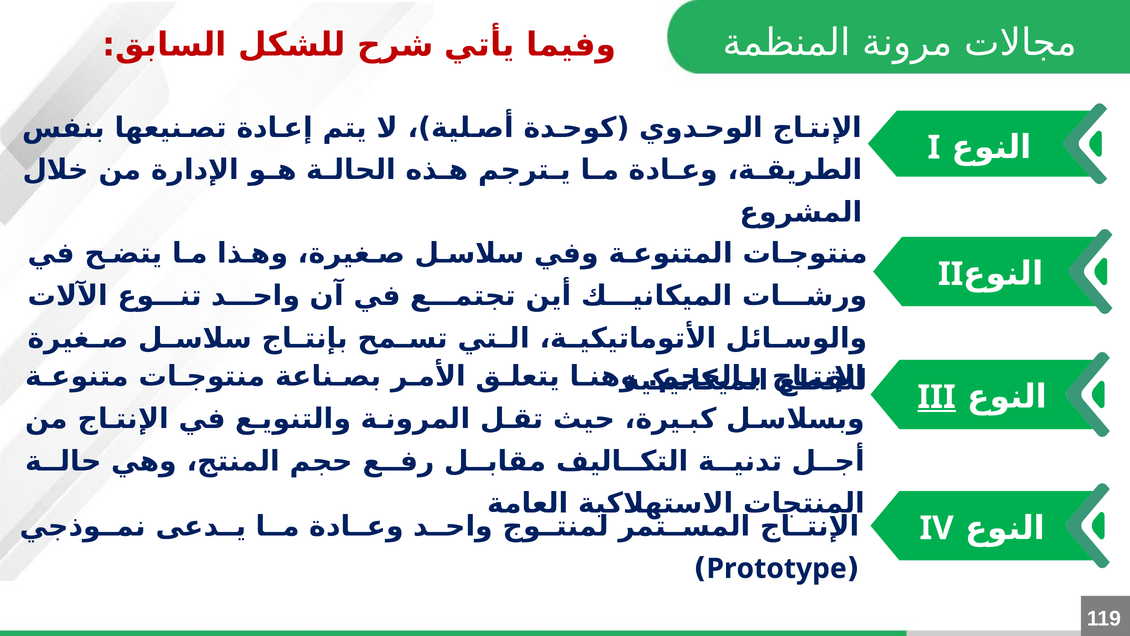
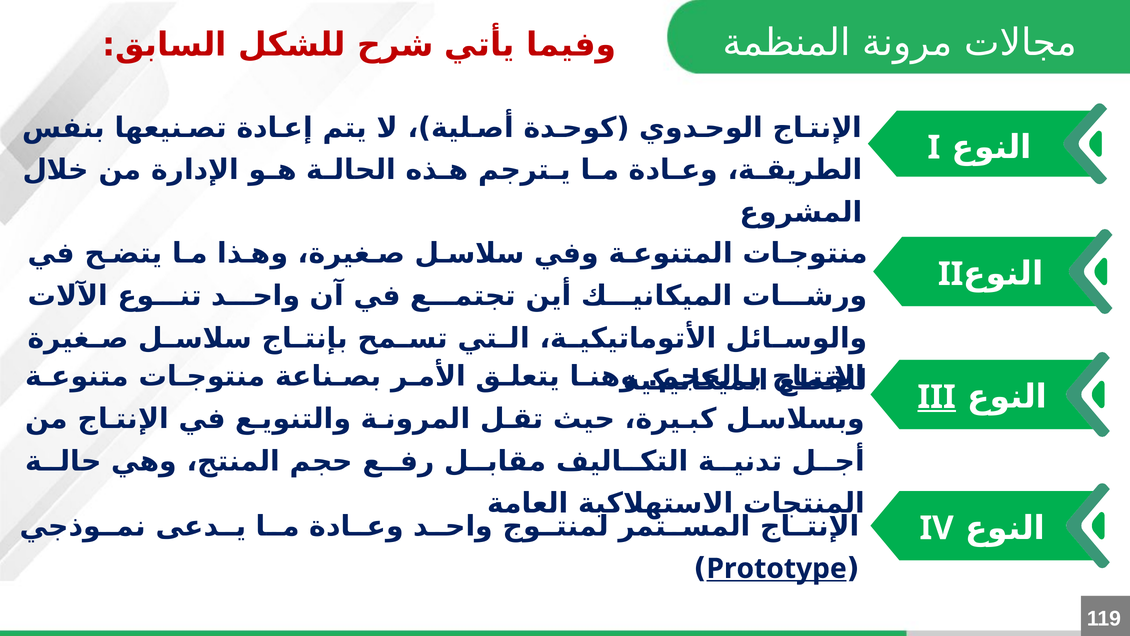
Prototype underline: none -> present (777, 568)
